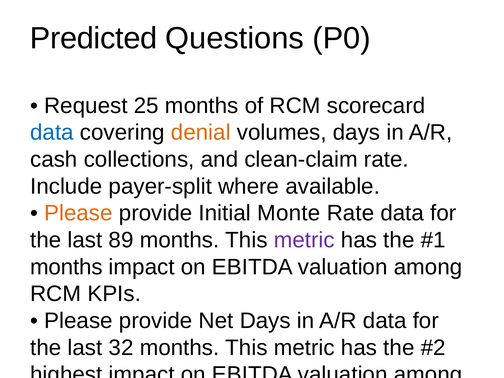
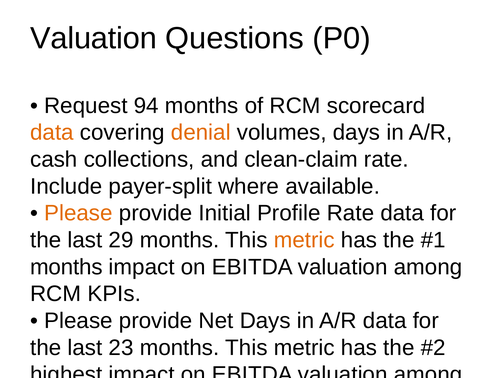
Predicted: Predicted -> Valuation (94, 38)
25: 25 -> 94 (146, 106)
data colour: blue -> orange (52, 133)
Monte: Monte -> Profile (289, 213)
89: 89 -> 29 (121, 240)
metric colour: purple -> orange (304, 240)
32: 32 -> 23 (121, 348)
